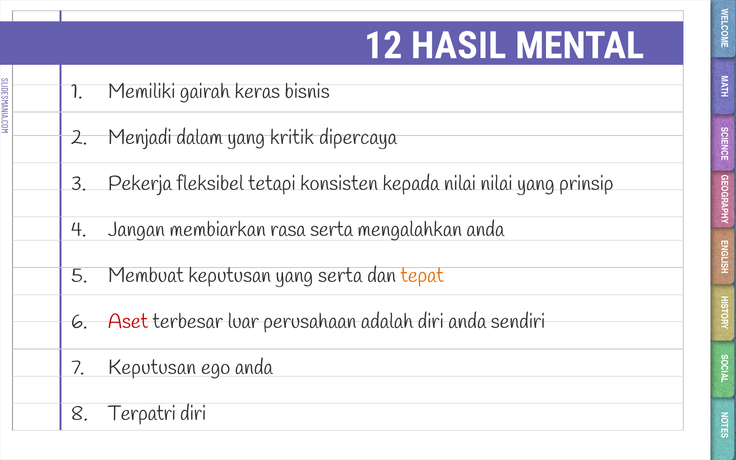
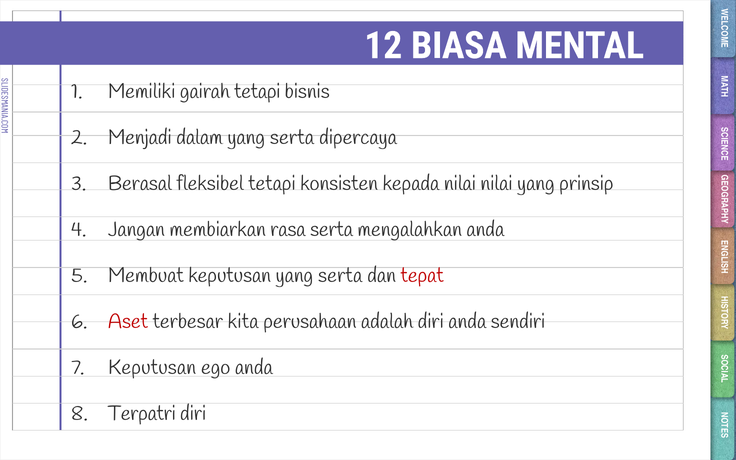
HASIL: HASIL -> BIASA (459, 46)
gairah keras: keras -> tetapi (257, 91)
kritik: kritik -> serta (292, 137)
Pekerja: Pekerja -> Berasal (140, 183)
tepat colour: orange -> red (422, 275)
luar: luar -> kita (243, 321)
